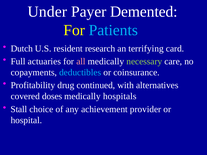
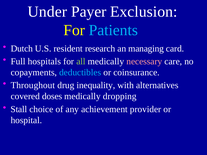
Demented: Demented -> Exclusion (144, 12)
terrifying: terrifying -> managing (146, 49)
actuaries: actuaries -> hospitals (44, 61)
all colour: pink -> light green (81, 61)
necessary colour: light green -> pink (144, 61)
Profitability: Profitability -> Throughout (33, 85)
continued: continued -> inequality (96, 85)
hospitals: hospitals -> dropping (120, 96)
